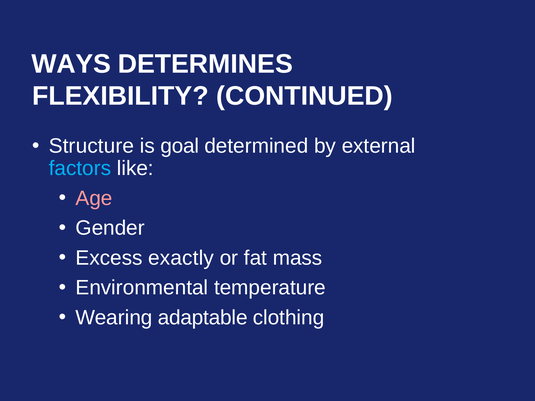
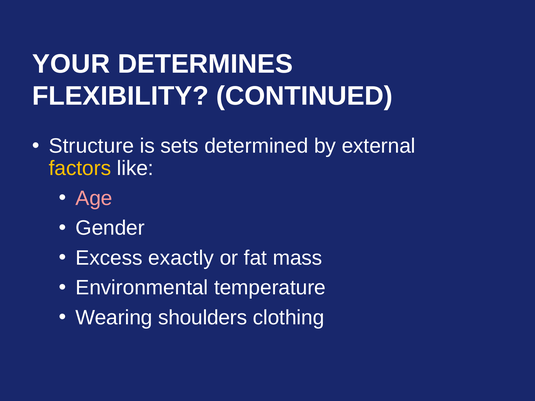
WAYS: WAYS -> YOUR (71, 64)
goal: goal -> sets (180, 146)
factors colour: light blue -> yellow (80, 168)
adaptable: adaptable -> shoulders (203, 318)
